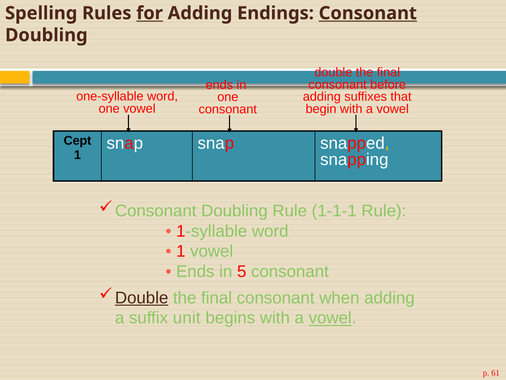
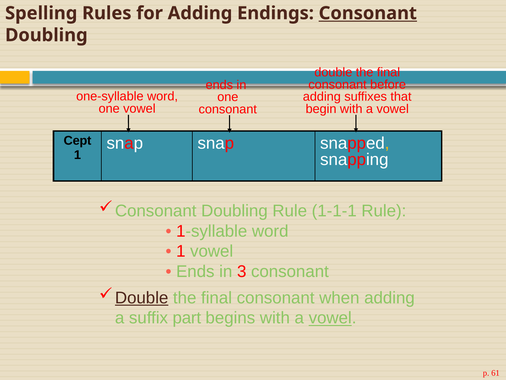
for underline: present -> none (150, 13)
5: 5 -> 3 (242, 271)
unit: unit -> part (187, 318)
